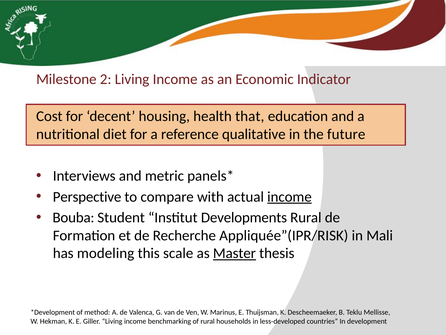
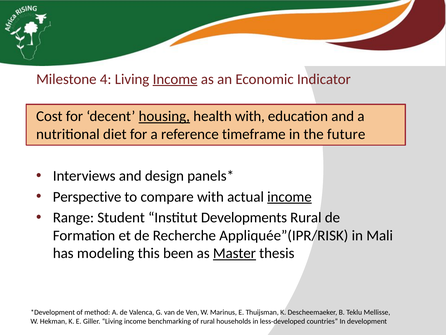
2: 2 -> 4 (106, 79)
Income underline: none -> present (175, 79)
housing underline: none -> present (164, 116)
health that: that -> with (250, 116)
qualitative: qualitative -> timeframe (254, 134)
metric: metric -> design (164, 176)
Bouba: Bouba -> Range (73, 217)
scale: scale -> been (178, 253)
